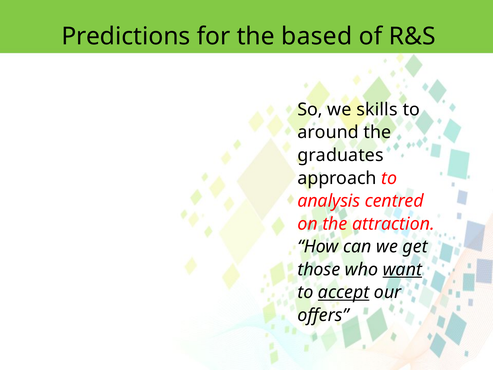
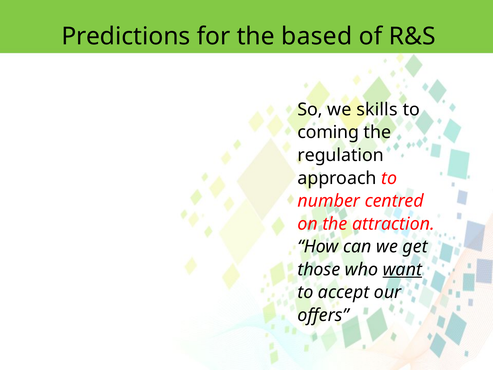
around: around -> coming (328, 132)
graduates: graduates -> regulation (341, 155)
analysis: analysis -> number (329, 201)
accept underline: present -> none (344, 292)
